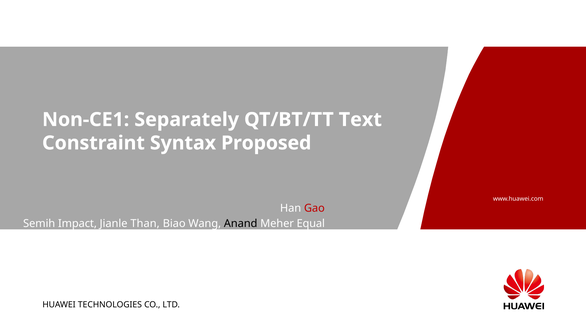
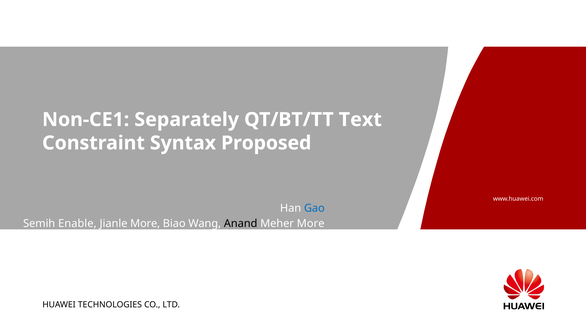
Gao colour: red -> blue (314, 209)
Impact: Impact -> Enable (77, 224)
Jianle Than: Than -> More (145, 224)
Meher Equal: Equal -> More (311, 224)
